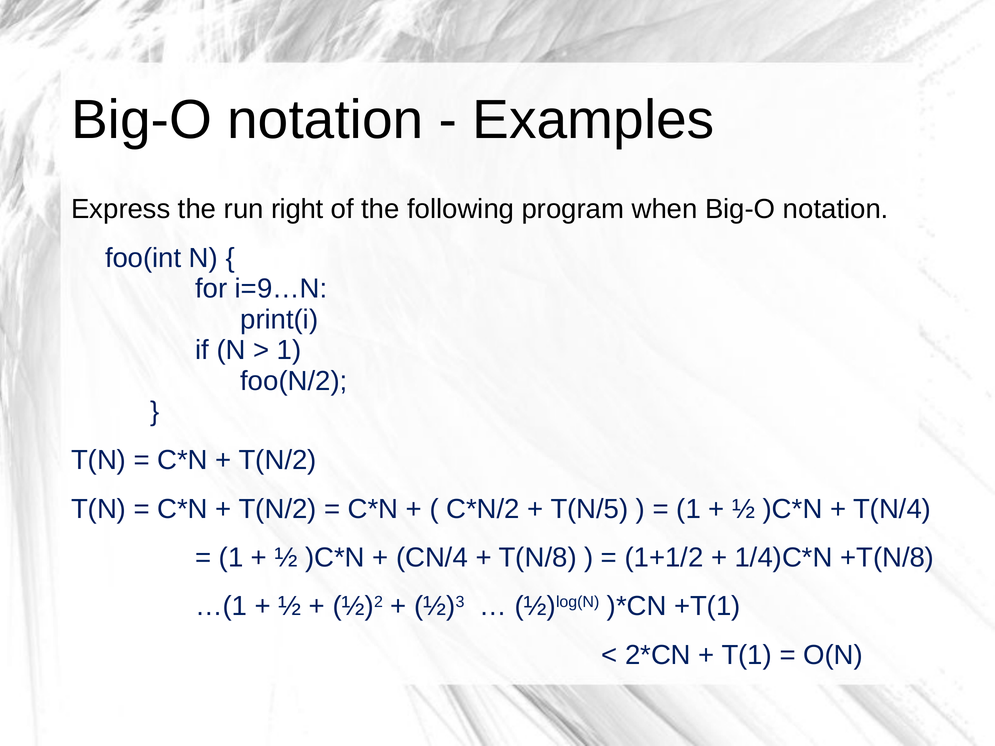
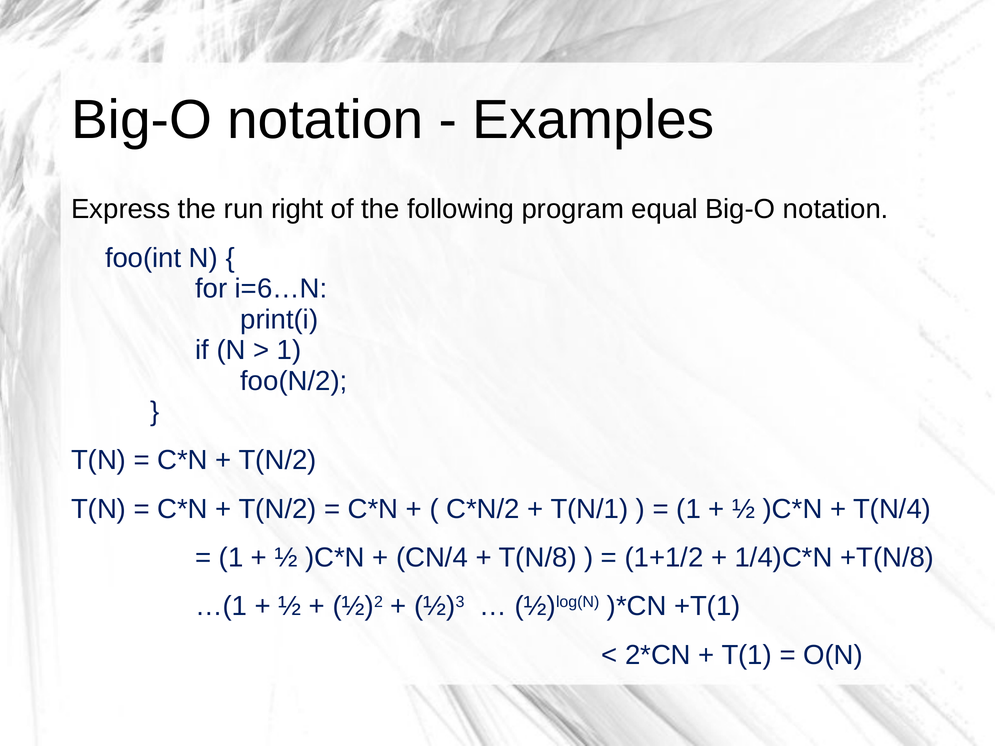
when: when -> equal (665, 209)
i=9…N: i=9…N -> i=6…N (281, 289)
T(N/5: T(N/5 -> T(N/1 (589, 509)
